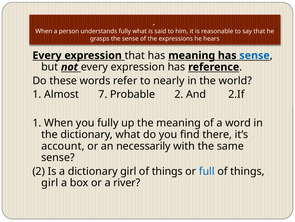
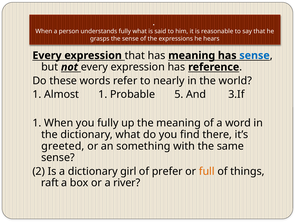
Almost 7: 7 -> 1 (103, 94)
Probable 2: 2 -> 5 (179, 94)
2.If: 2.If -> 3.If (236, 94)
account: account -> greeted (63, 146)
necessarily: necessarily -> something (143, 146)
things: things -> prefer (167, 171)
full colour: blue -> orange (207, 171)
girl: girl -> raft (50, 182)
